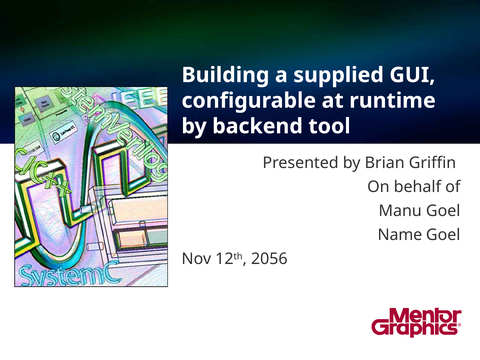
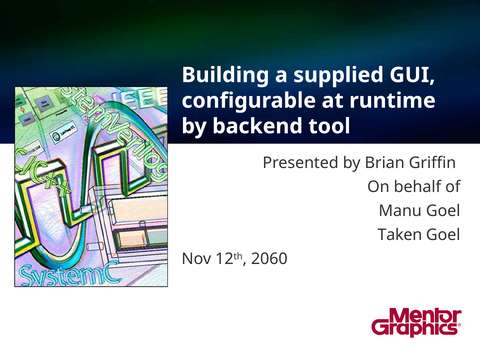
Name: Name -> Taken (400, 235)
2056: 2056 -> 2060 (269, 259)
